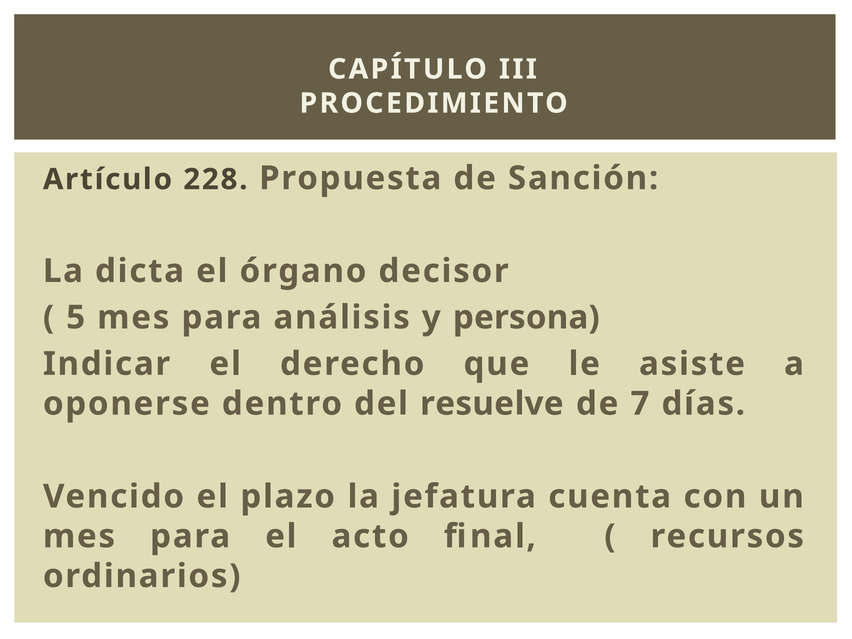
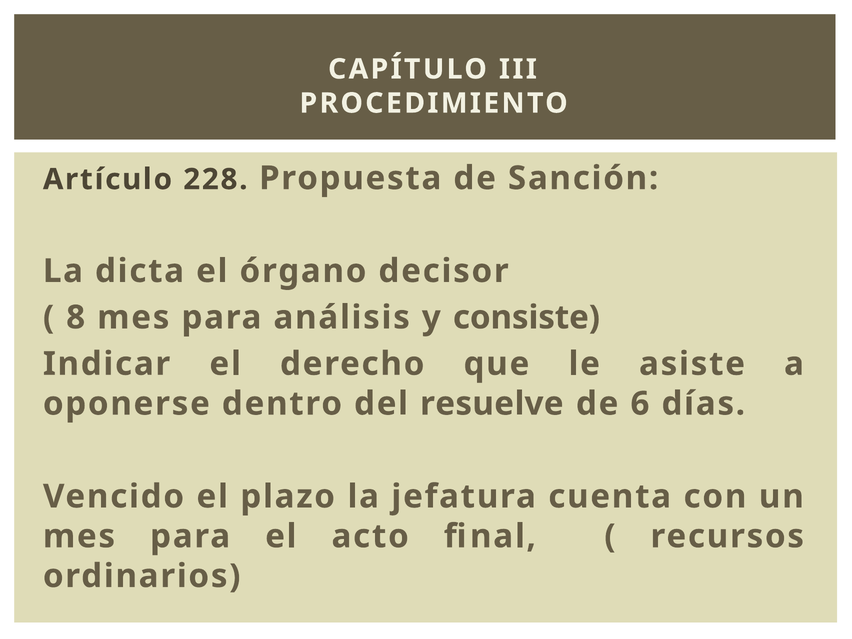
5: 5 -> 8 (76, 317)
persona: persona -> consiste (526, 317)
7: 7 -> 6 (640, 404)
